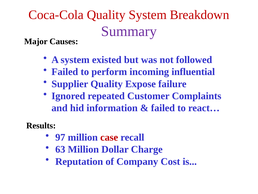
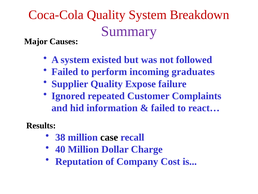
influential: influential -> graduates (193, 72)
97: 97 -> 38 (60, 137)
case colour: red -> black (109, 137)
63: 63 -> 40 (60, 149)
